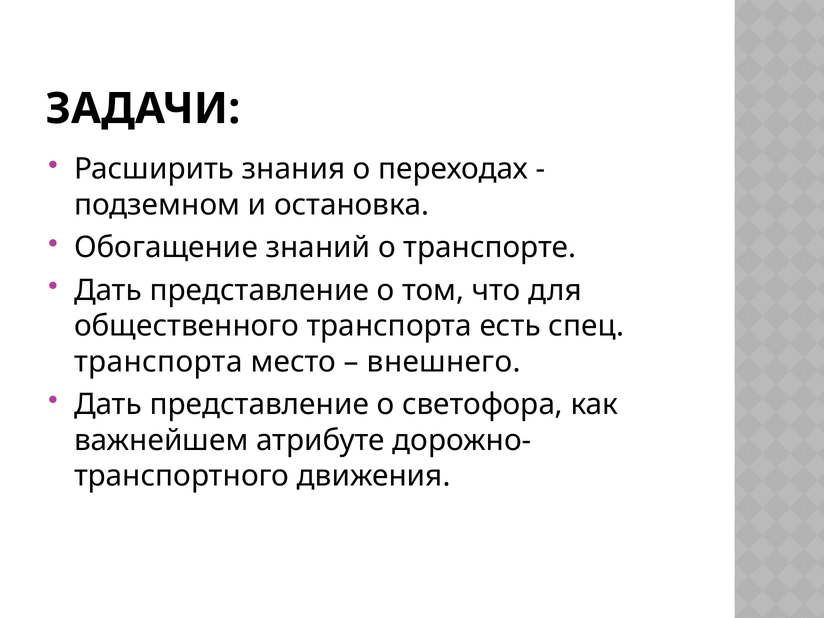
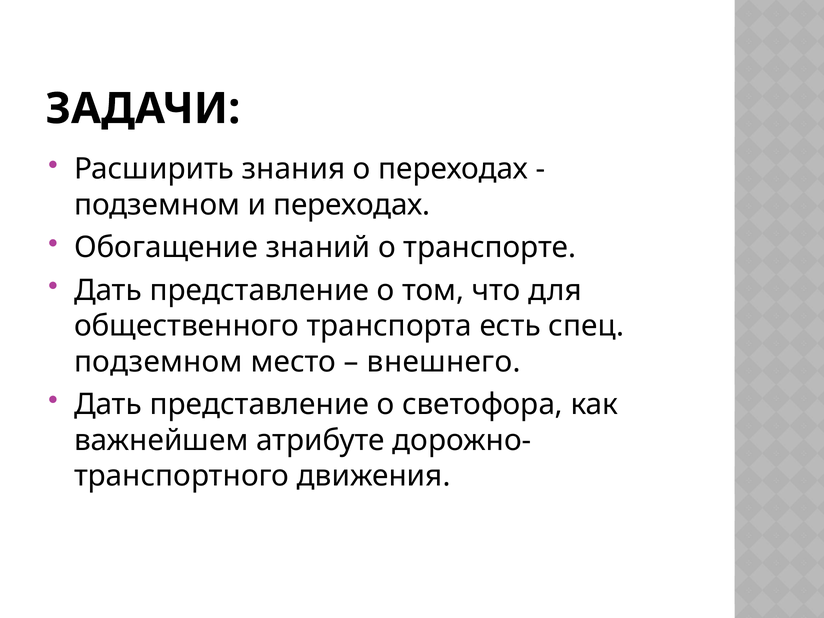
и остановка: остановка -> переходах (352, 205)
транспорта: транспорта -> подземном (158, 362)
